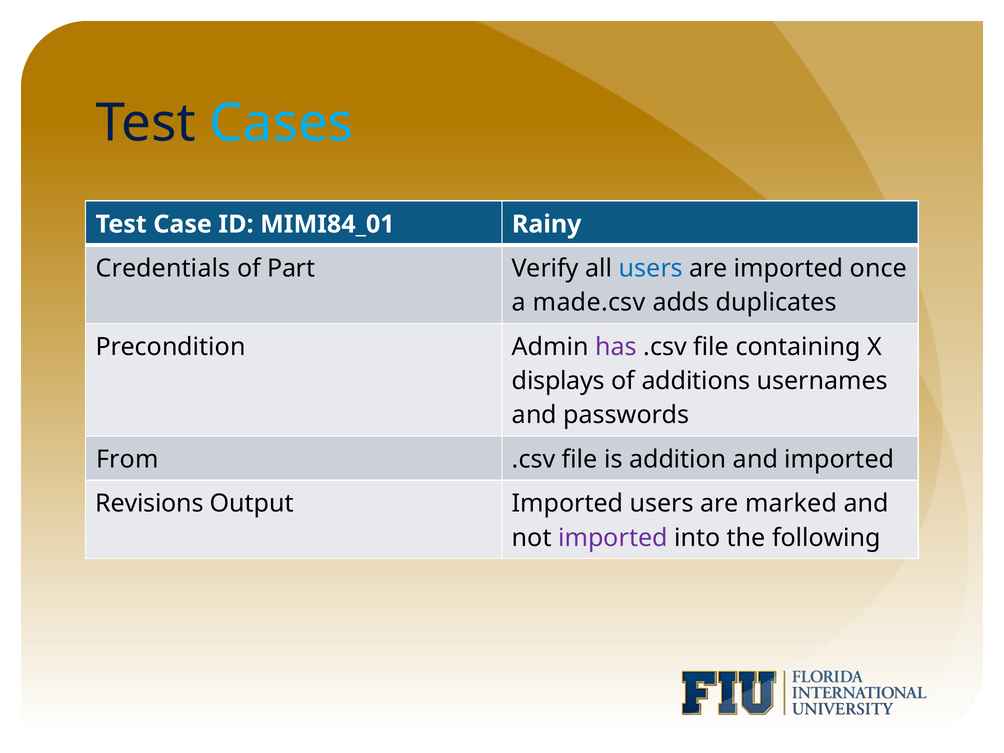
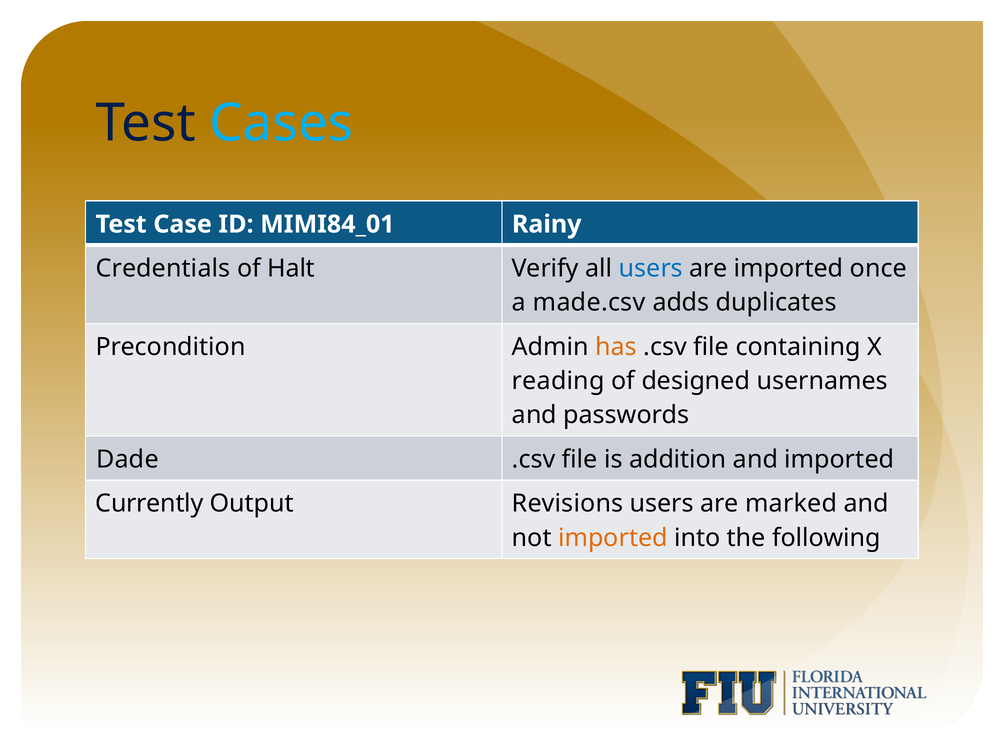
Part: Part -> Halt (291, 269)
has colour: purple -> orange (616, 347)
displays: displays -> reading (558, 381)
additions: additions -> designed (696, 381)
From: From -> Dade (127, 459)
Revisions: Revisions -> Currently (149, 504)
Output Imported: Imported -> Revisions (568, 504)
imported colour: purple -> orange (613, 538)
